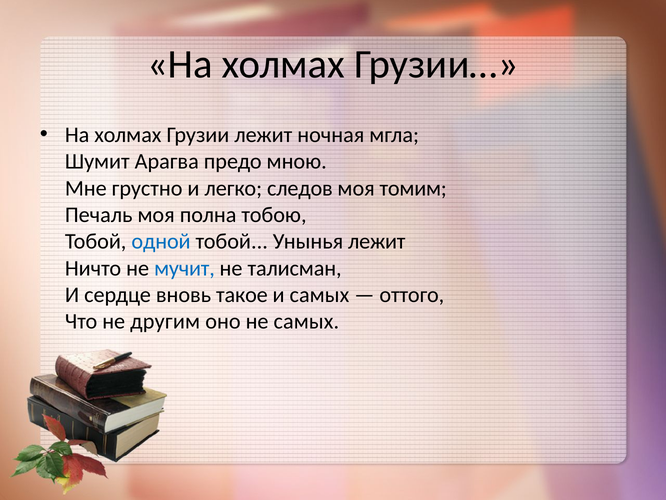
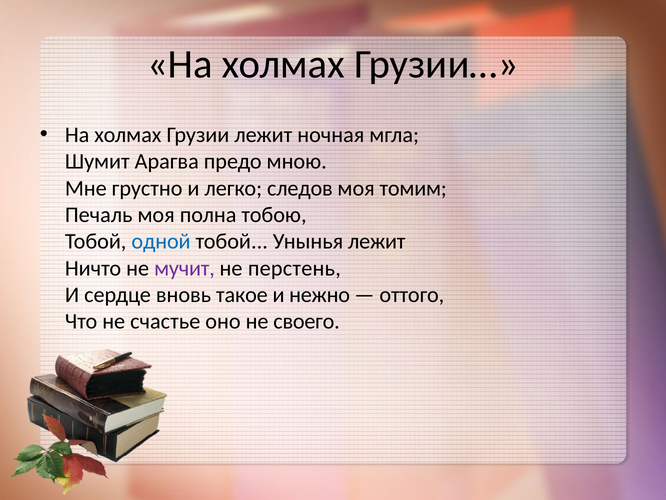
мучит colour: blue -> purple (184, 268)
талисман: талисман -> перстень (294, 268)
и самых: самых -> нежно (320, 295)
другим: другим -> счастье (165, 321)
не самых: самых -> своего (307, 321)
